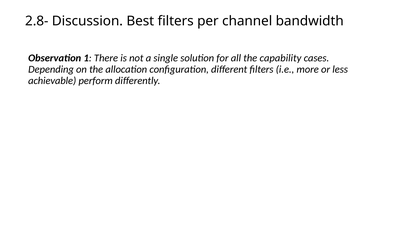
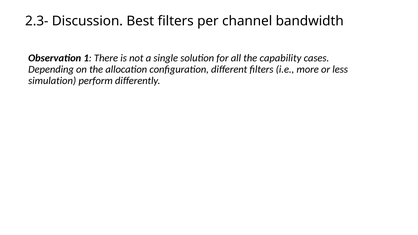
2.8-: 2.8- -> 2.3- (37, 21)
achievable: achievable -> simulation (52, 81)
